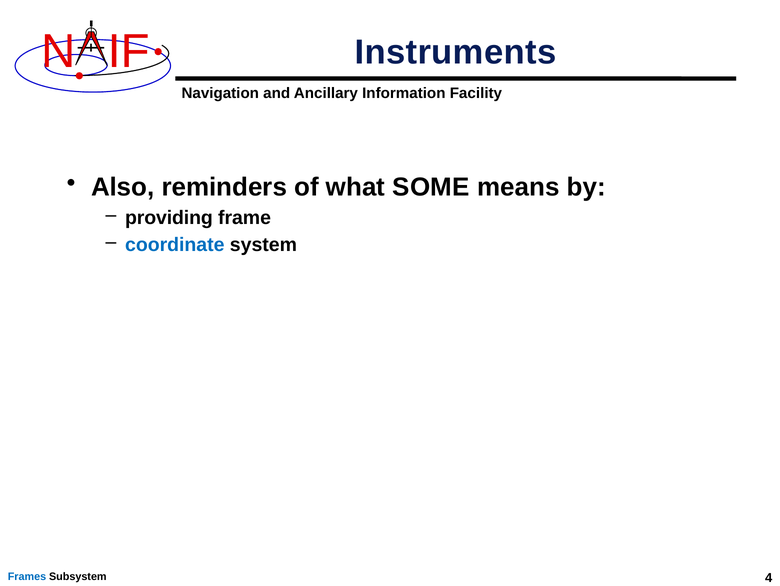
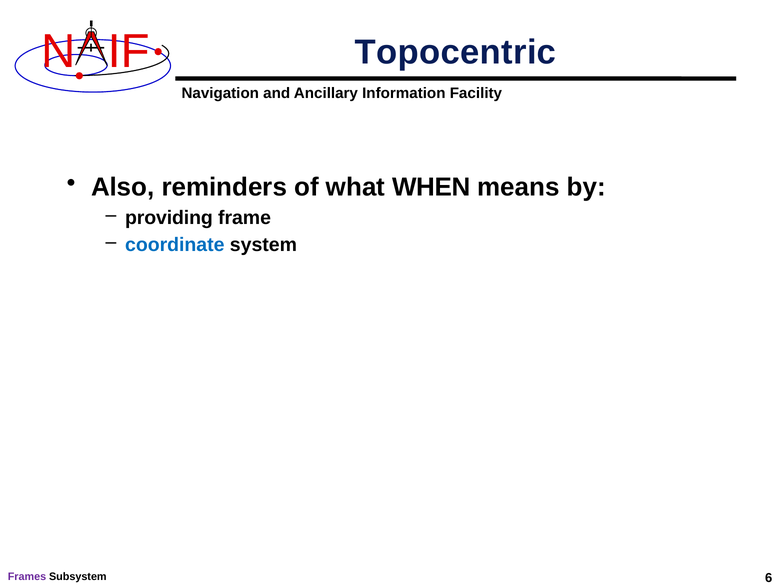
Instruments: Instruments -> Topocentric (456, 52)
SOME: SOME -> WHEN (431, 187)
Frames colour: blue -> purple (27, 576)
4: 4 -> 6 (769, 577)
